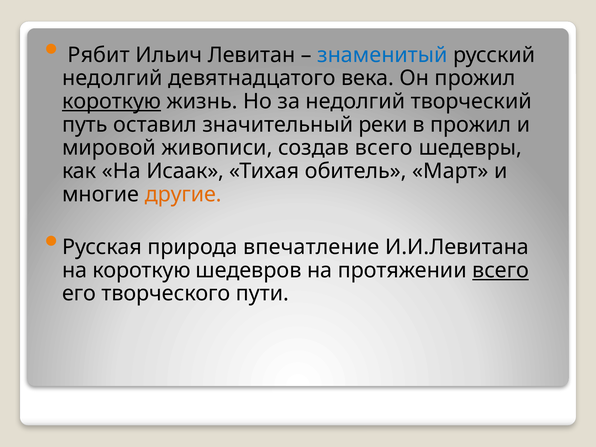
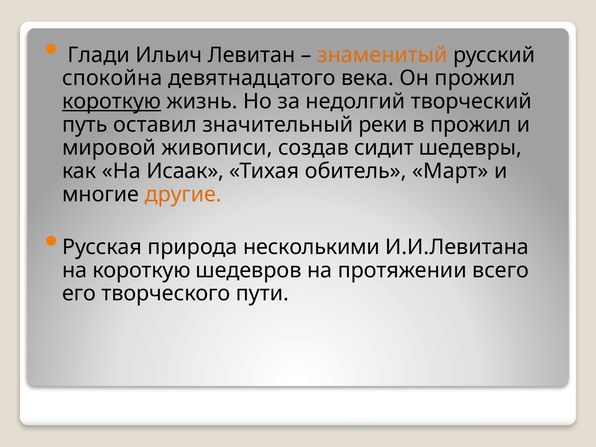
Рябит: Рябит -> Глади (99, 55)
знаменитый colour: blue -> orange (382, 55)
недолгий: недолгий -> спокойна (112, 78)
создав всего: всего -> сидит (384, 148)
впечатление: впечатление -> несколькими (312, 247)
всего underline: present -> none (501, 270)
